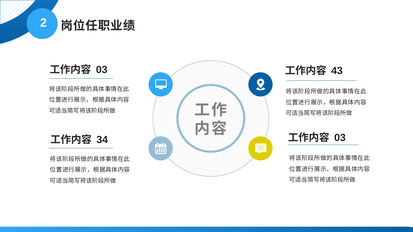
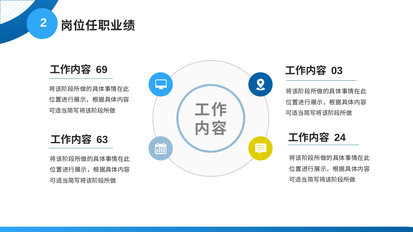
03: 03 -> 69 (102, 70)
43: 43 -> 03 (337, 71)
03: 03 -> 24 (340, 138)
34: 34 -> 63 (102, 140)
